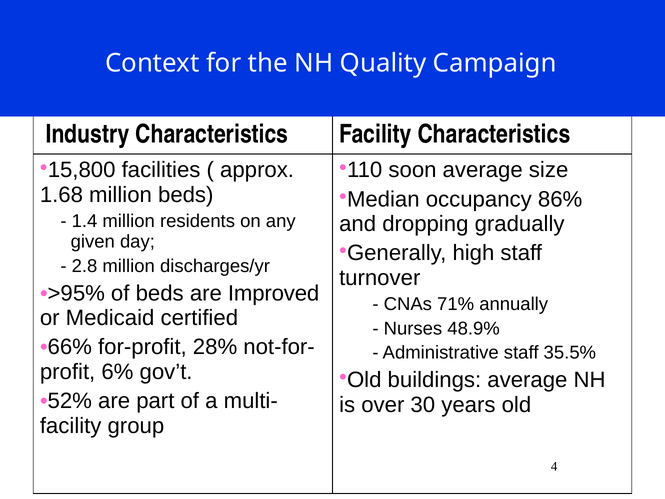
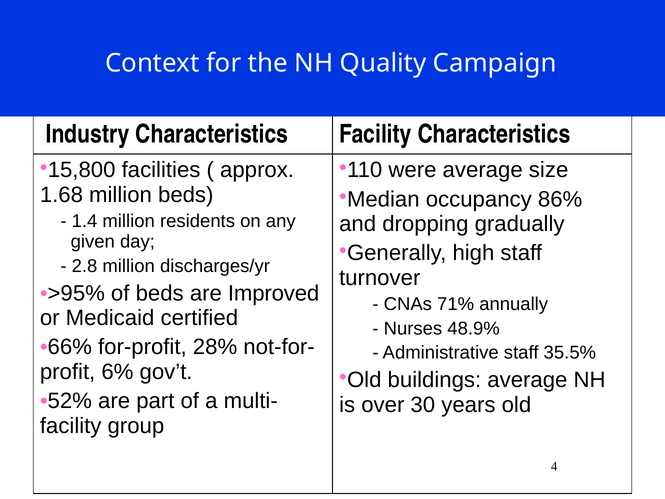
soon: soon -> were (412, 170)
